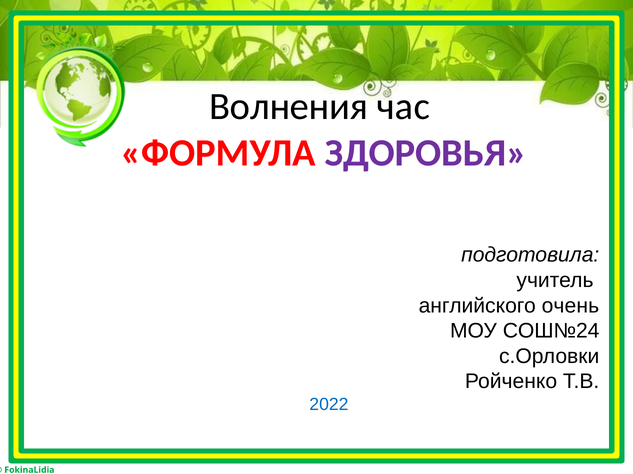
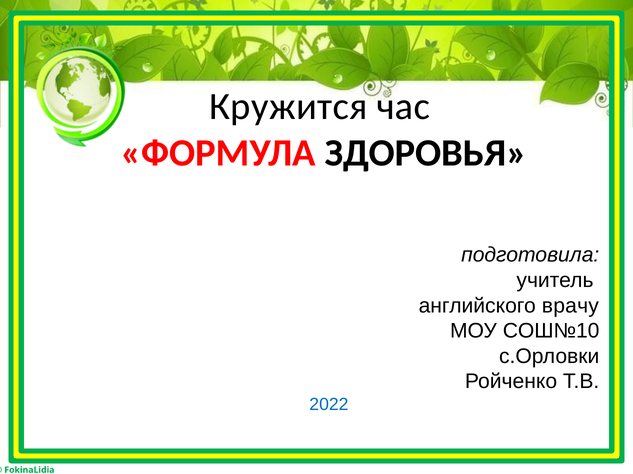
Волнения: Волнения -> Кружится (288, 107)
ЗДОРОВЬЯ colour: purple -> black (426, 153)
очень: очень -> врачу (570, 306)
СОШ№24: СОШ№24 -> СОШ№10 (551, 331)
